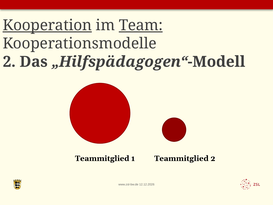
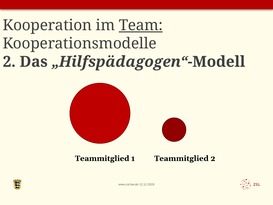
Kooperation underline: present -> none (47, 25)
